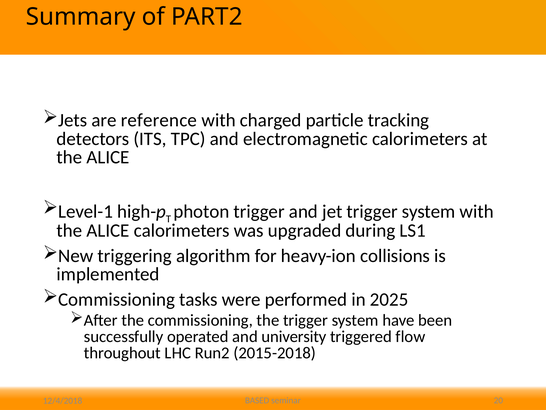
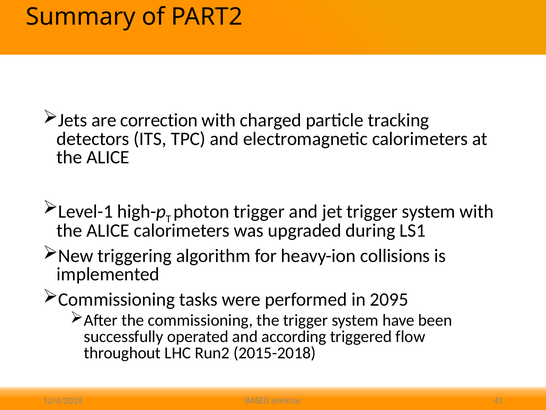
reference: reference -> correction (159, 120)
2025: 2025 -> 2095 (389, 299)
university: university -> according (294, 336)
20: 20 -> 41 (498, 400)
